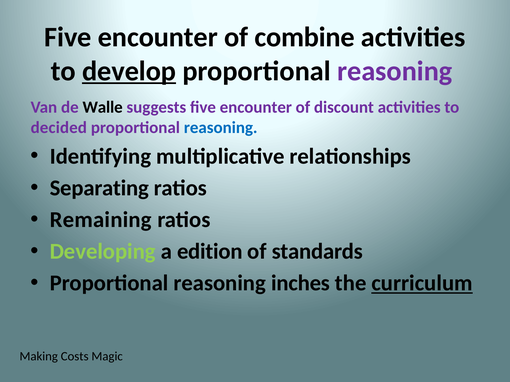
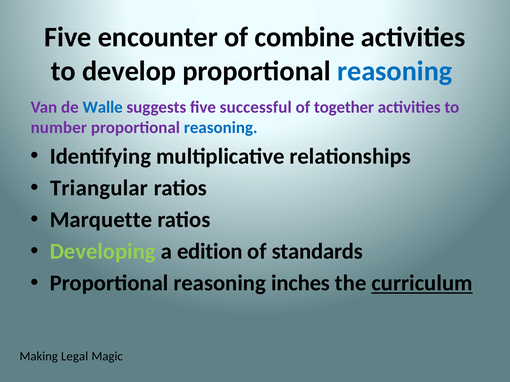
develop underline: present -> none (129, 71)
reasoning colour: purple -> blue (395, 71)
Walle colour: black -> blue (103, 107)
suggests five encounter: encounter -> successful (256, 107)
discount: discount -> together (344, 107)
decided: decided -> number (59, 128)
Separating: Separating -> Triangular (99, 188)
Remaining: Remaining -> Marquette (101, 220)
Costs: Costs -> Legal (75, 357)
